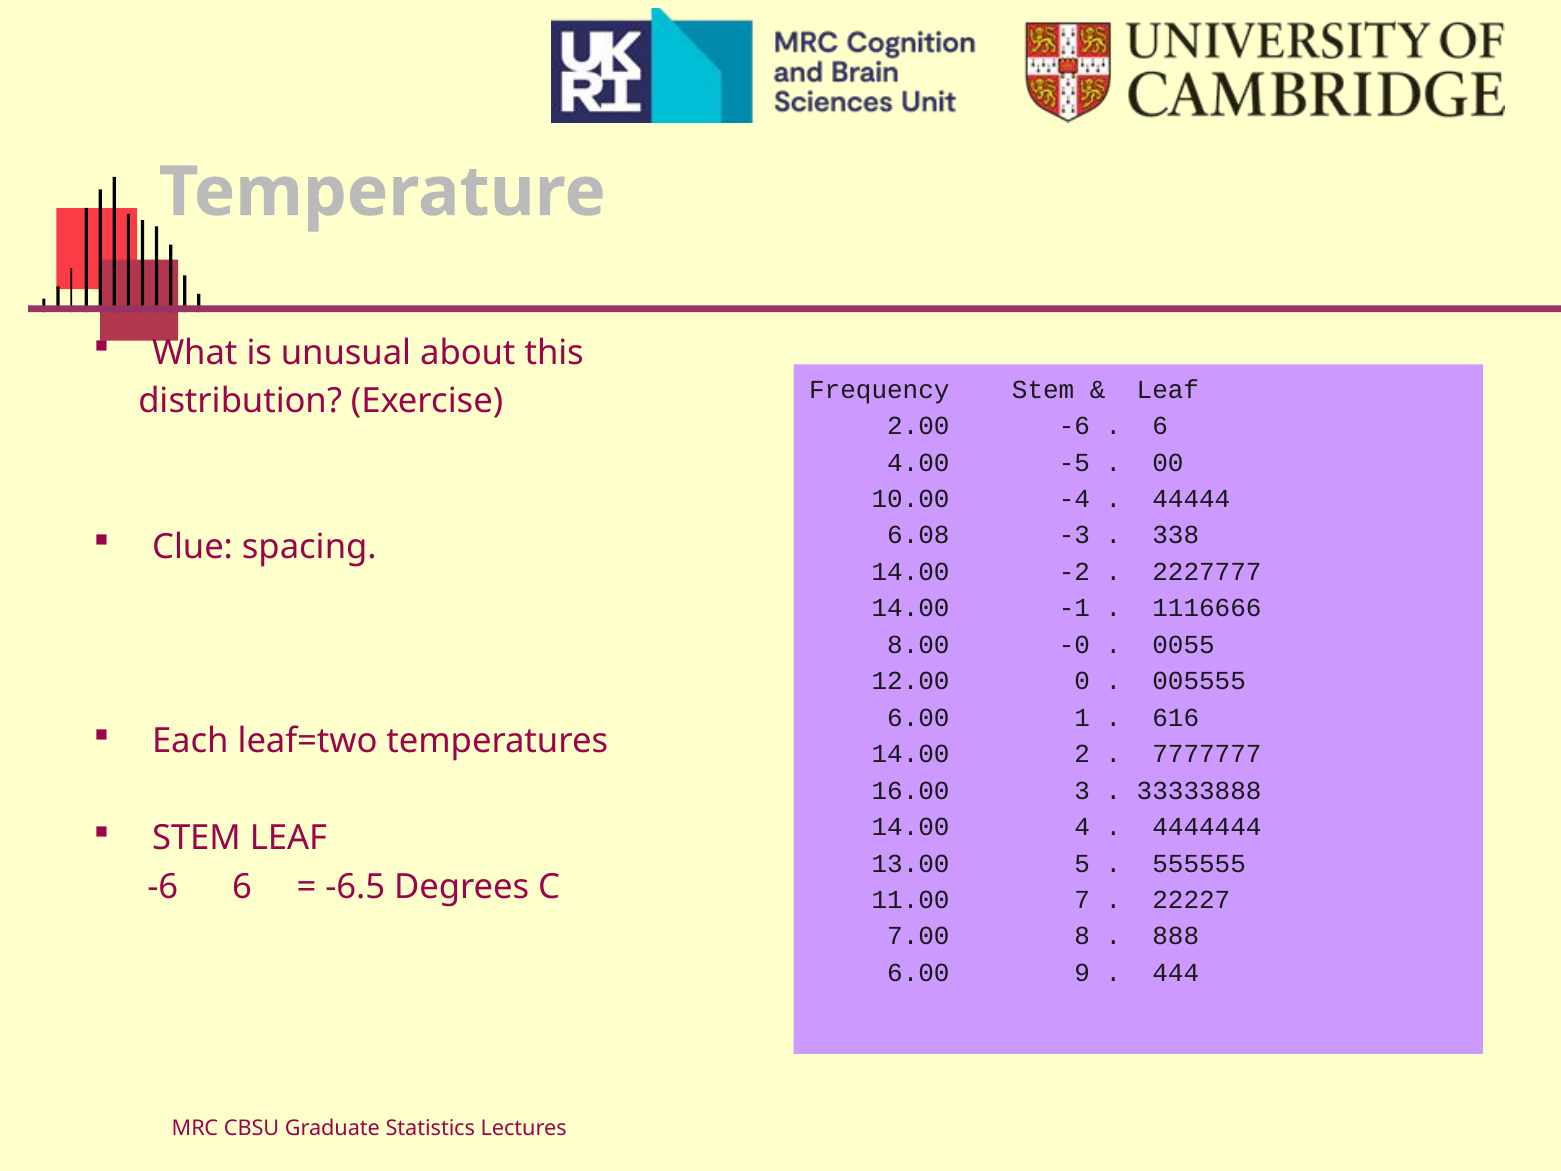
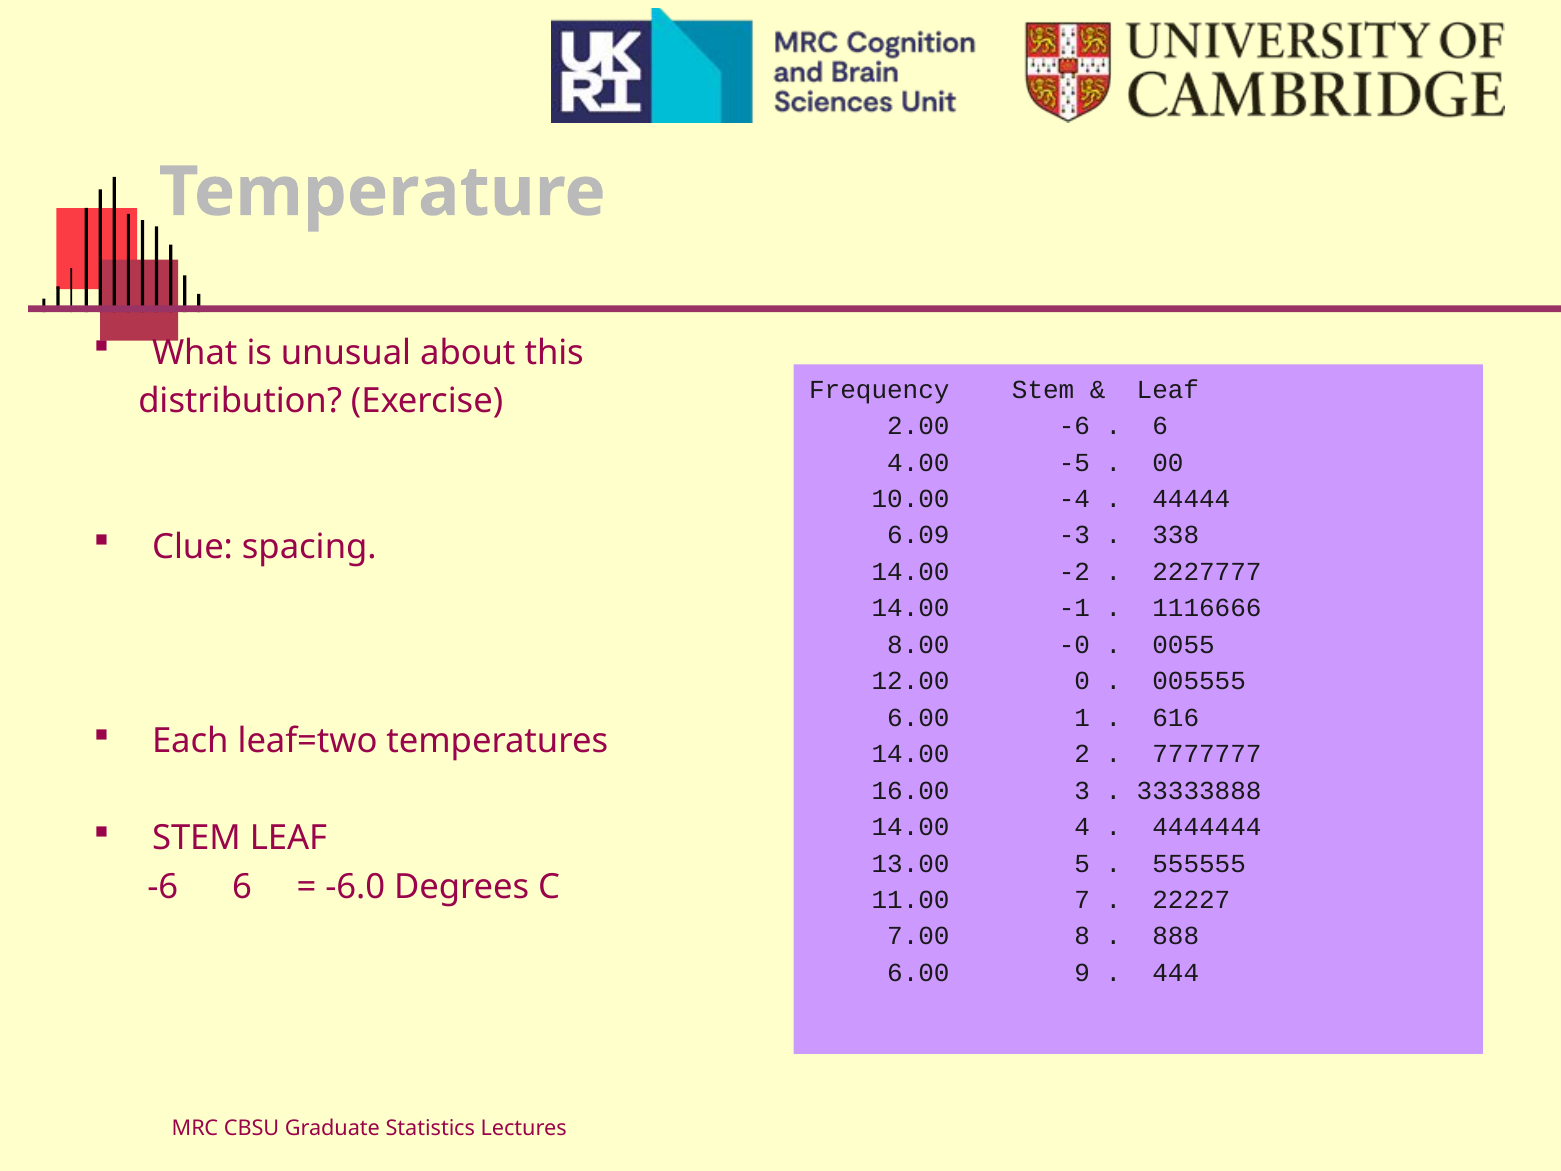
6.08: 6.08 -> 6.09 (918, 535)
-6.5: -6.5 -> -6.0 (355, 887)
